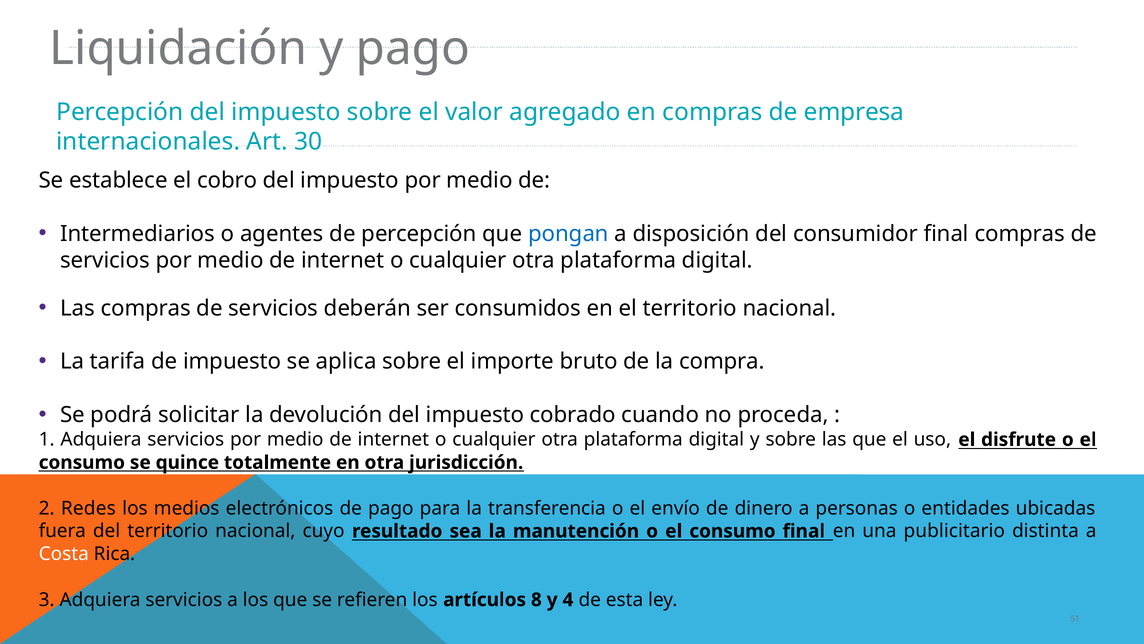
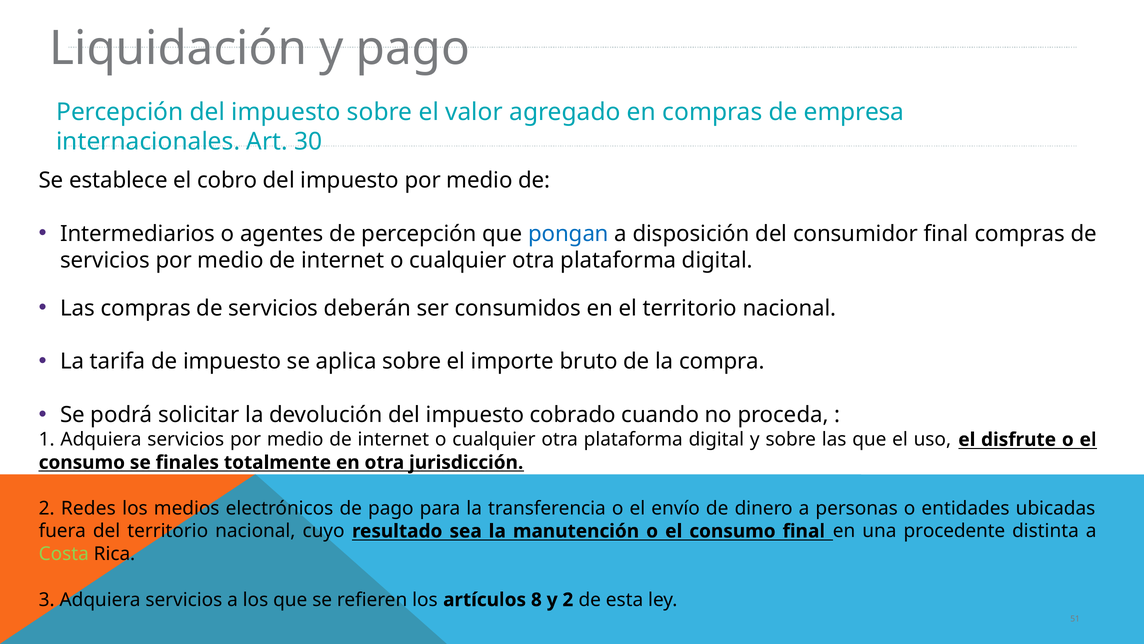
quince: quince -> finales (187, 462)
publicitario: publicitario -> procedente (954, 531)
Costa colour: white -> light green (64, 554)
y 4: 4 -> 2 (568, 599)
